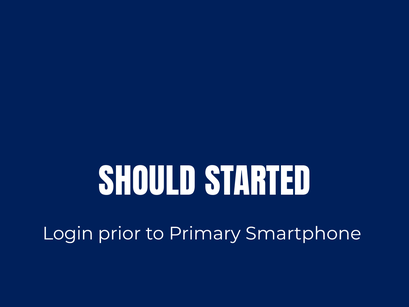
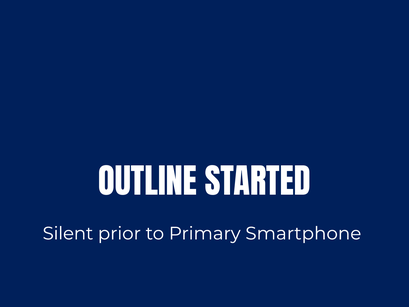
SHOULD: SHOULD -> OUTLINE (148, 183)
Login: Login -> Silent (68, 233)
